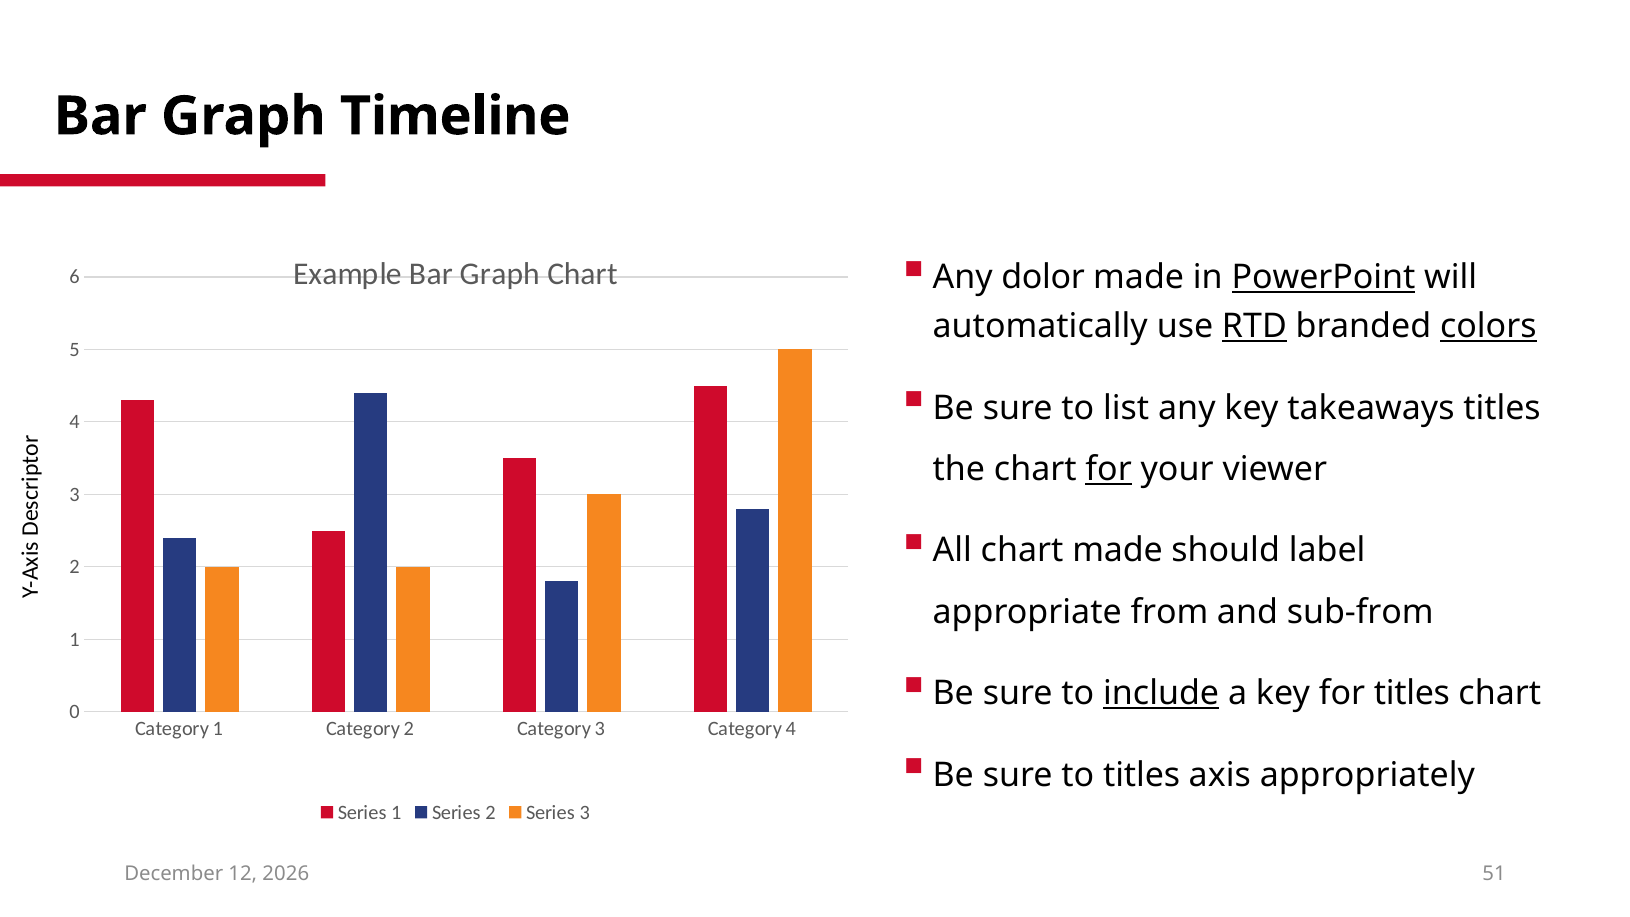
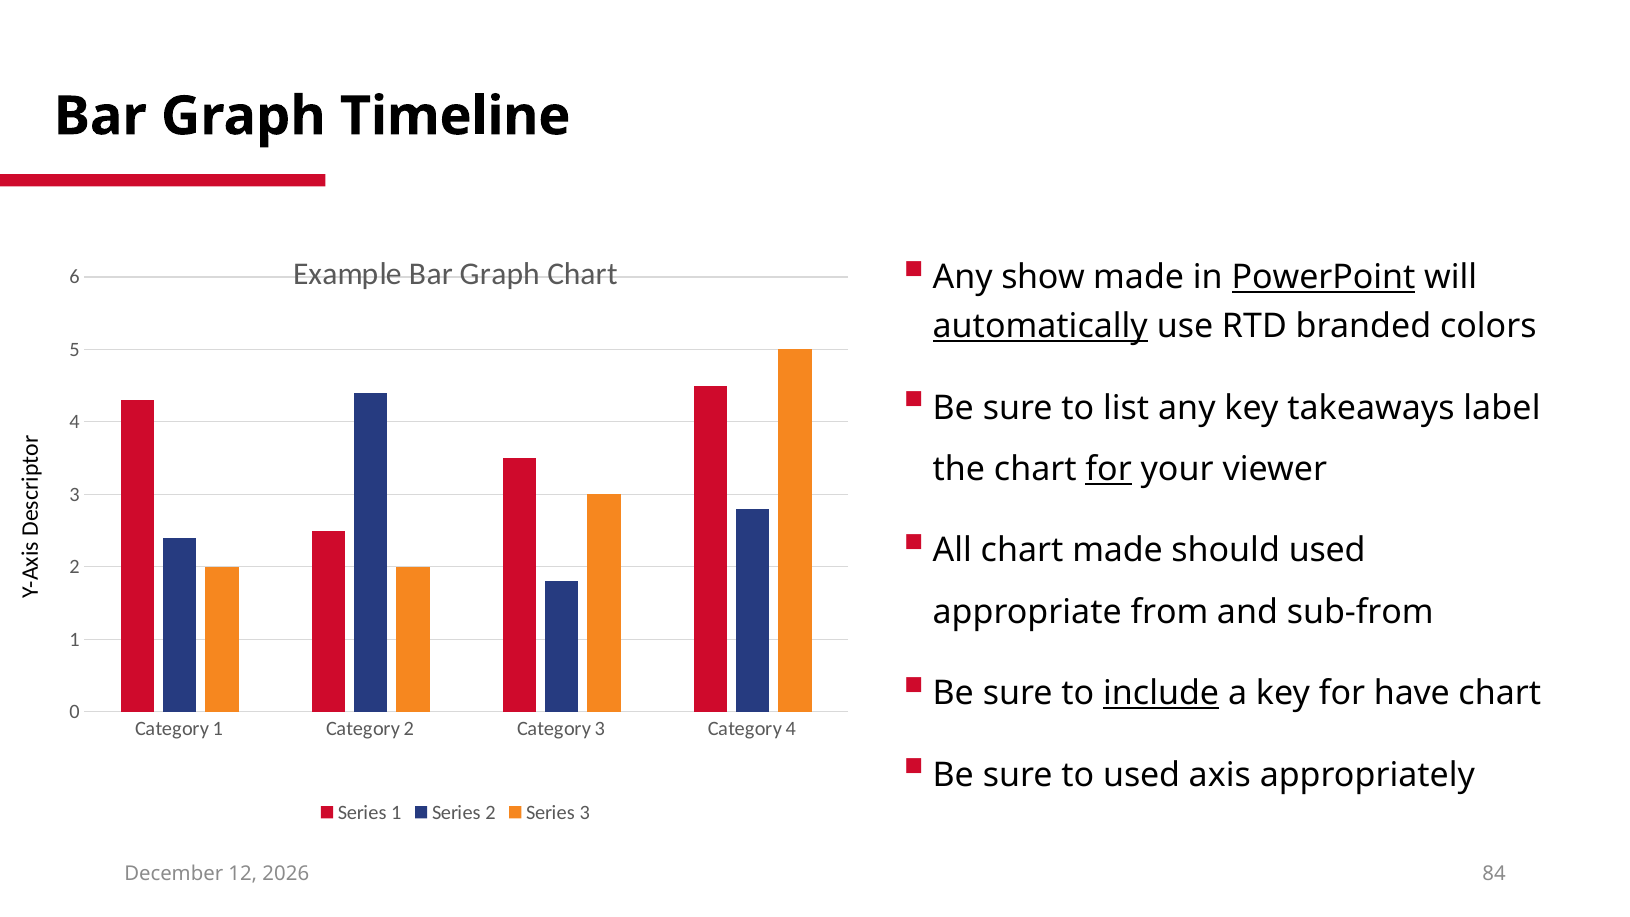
dolor: dolor -> show (1043, 277)
automatically underline: none -> present (1040, 326)
RTD underline: present -> none (1254, 326)
colors underline: present -> none (1488, 326)
takeaways titles: titles -> label (1502, 408)
should label: label -> used (1327, 551)
for titles: titles -> have (1412, 693)
to titles: titles -> used (1142, 775)
51: 51 -> 84 (1494, 874)
